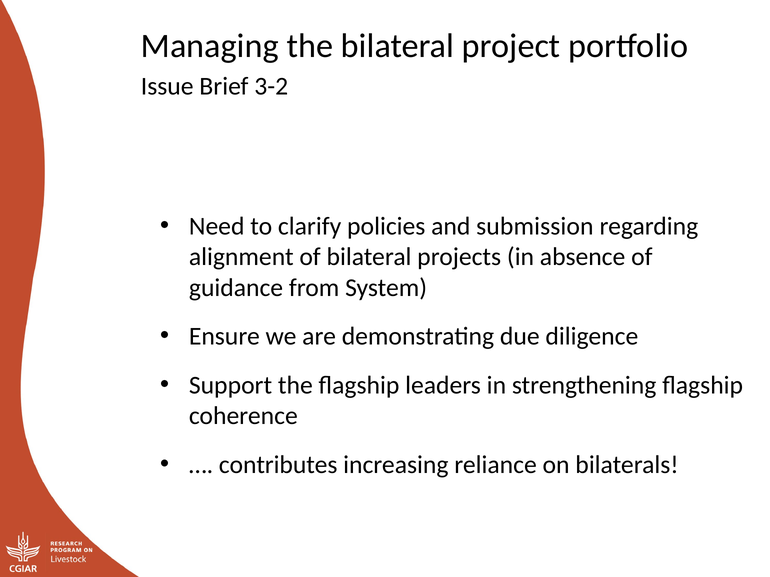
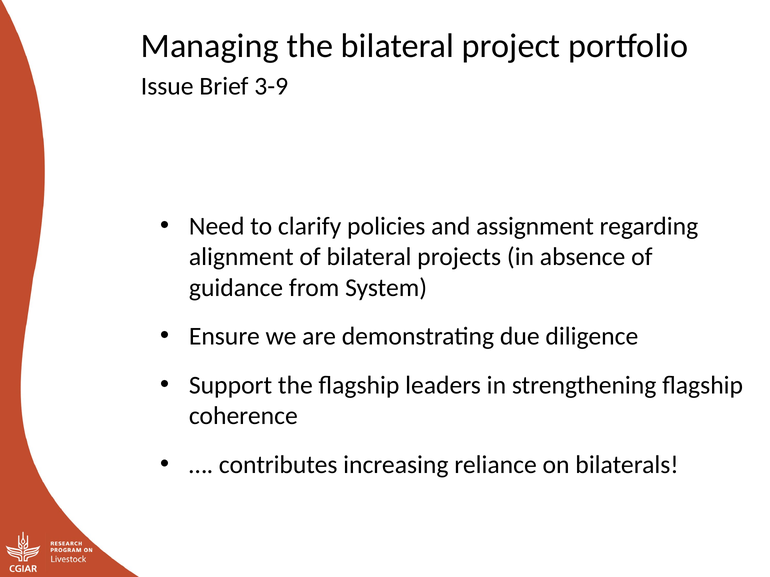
3-2: 3-2 -> 3-9 (271, 87)
submission: submission -> assignment (535, 226)
